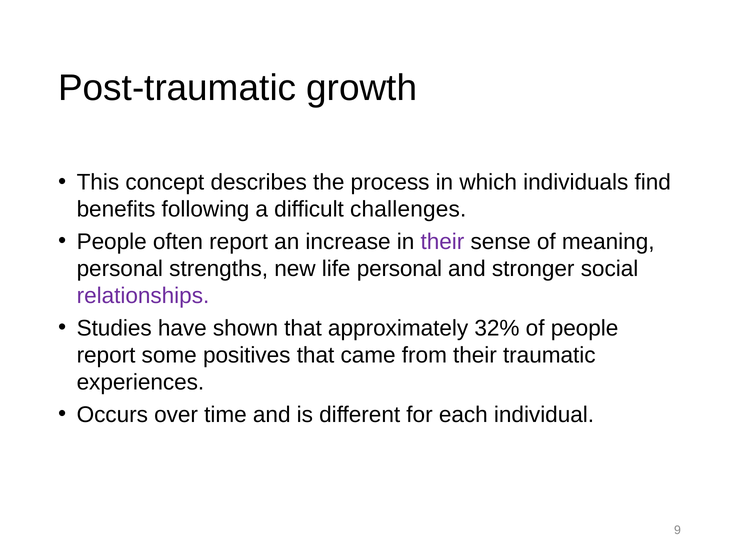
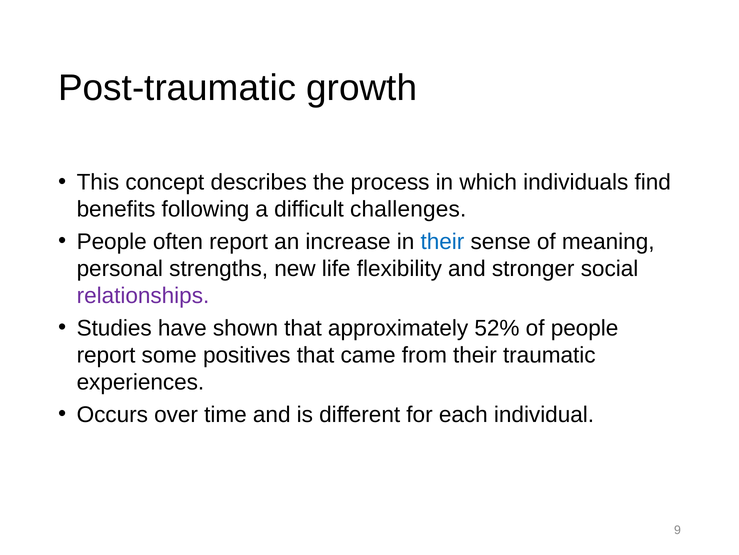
their colour: purple -> blue (442, 241)
life personal: personal -> flexibility (399, 268)
32%: 32% -> 52% (497, 328)
